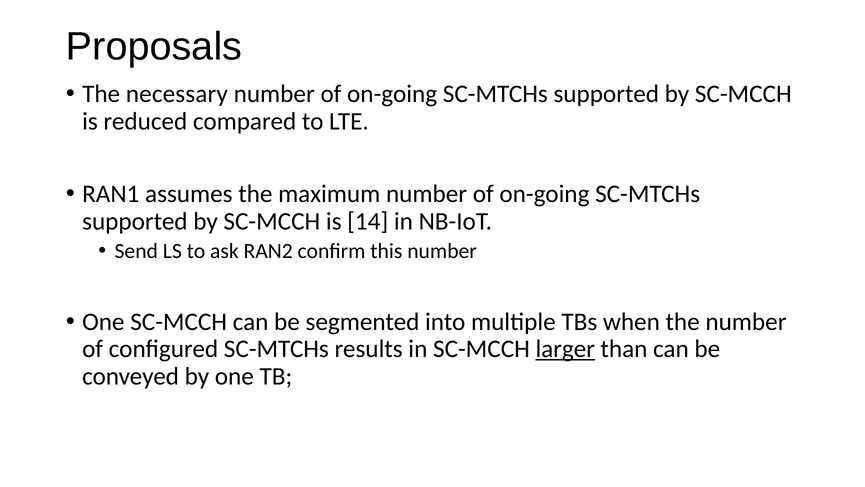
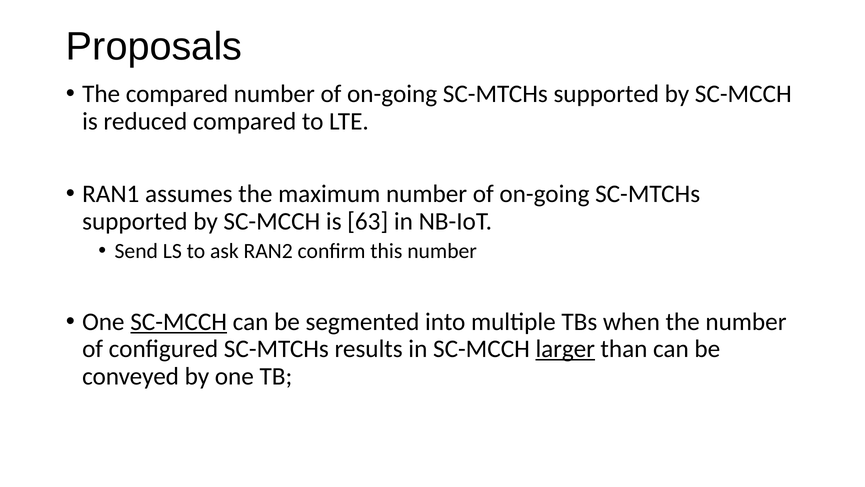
The necessary: necessary -> compared (177, 94)
14: 14 -> 63 (368, 221)
SC-MCCH underline: none -> present (179, 321)
